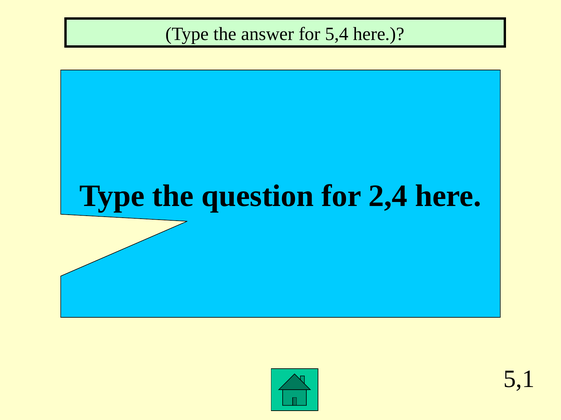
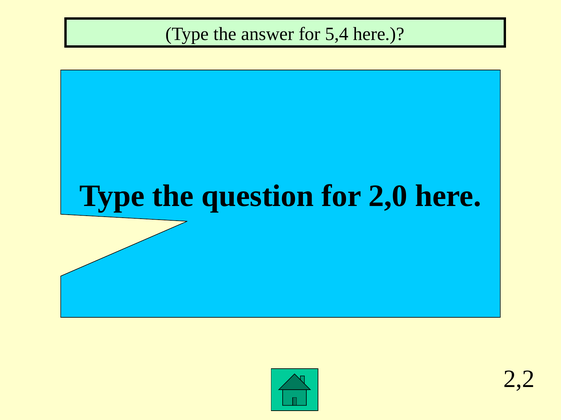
2,4: 2,4 -> 2,0 (388, 196)
5,1: 5,1 -> 2,2 (519, 379)
